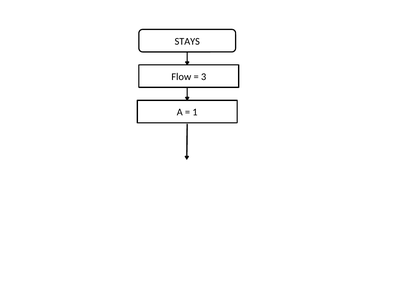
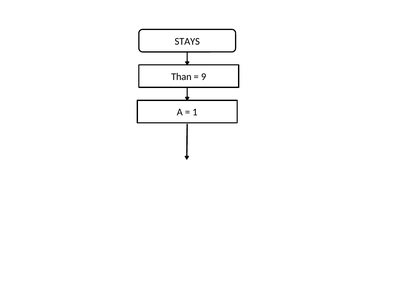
Flow: Flow -> Than (181, 77)
3: 3 -> 9 (204, 77)
